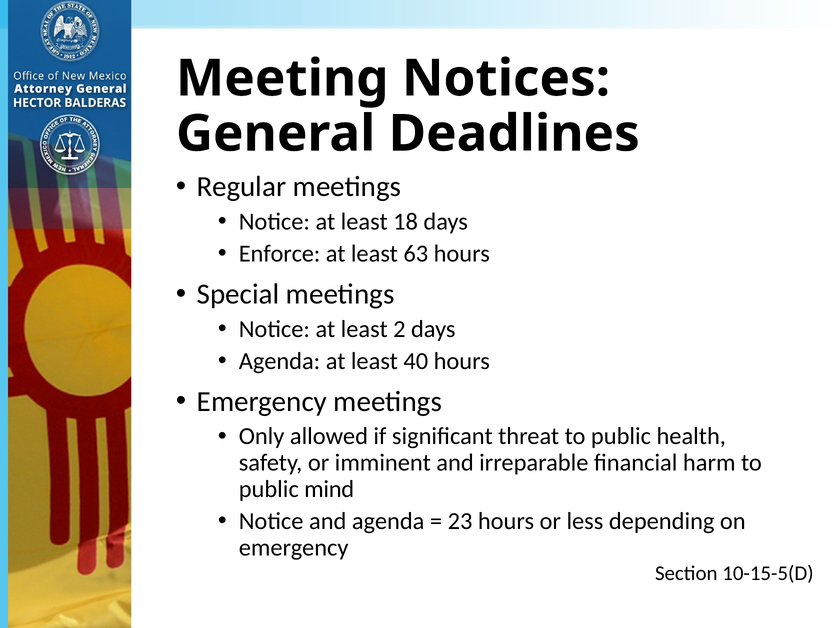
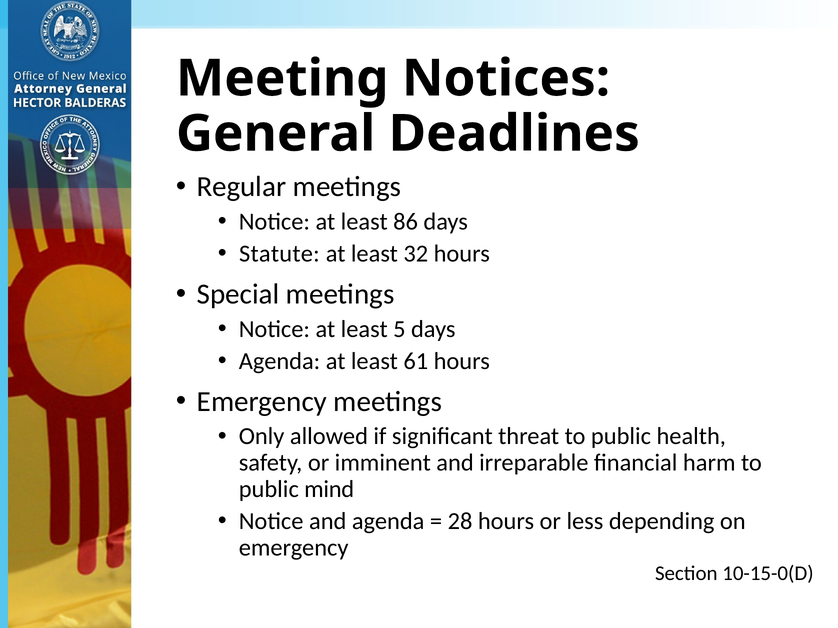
18: 18 -> 86 (406, 222)
Enforce: Enforce -> Statute (279, 254)
63: 63 -> 32 (416, 254)
2: 2 -> 5 (399, 329)
40: 40 -> 61 (416, 361)
23: 23 -> 28 (460, 522)
10-15-5(D: 10-15-5(D -> 10-15-0(D (768, 574)
